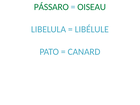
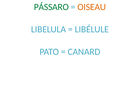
OISEAU colour: green -> orange (92, 7)
